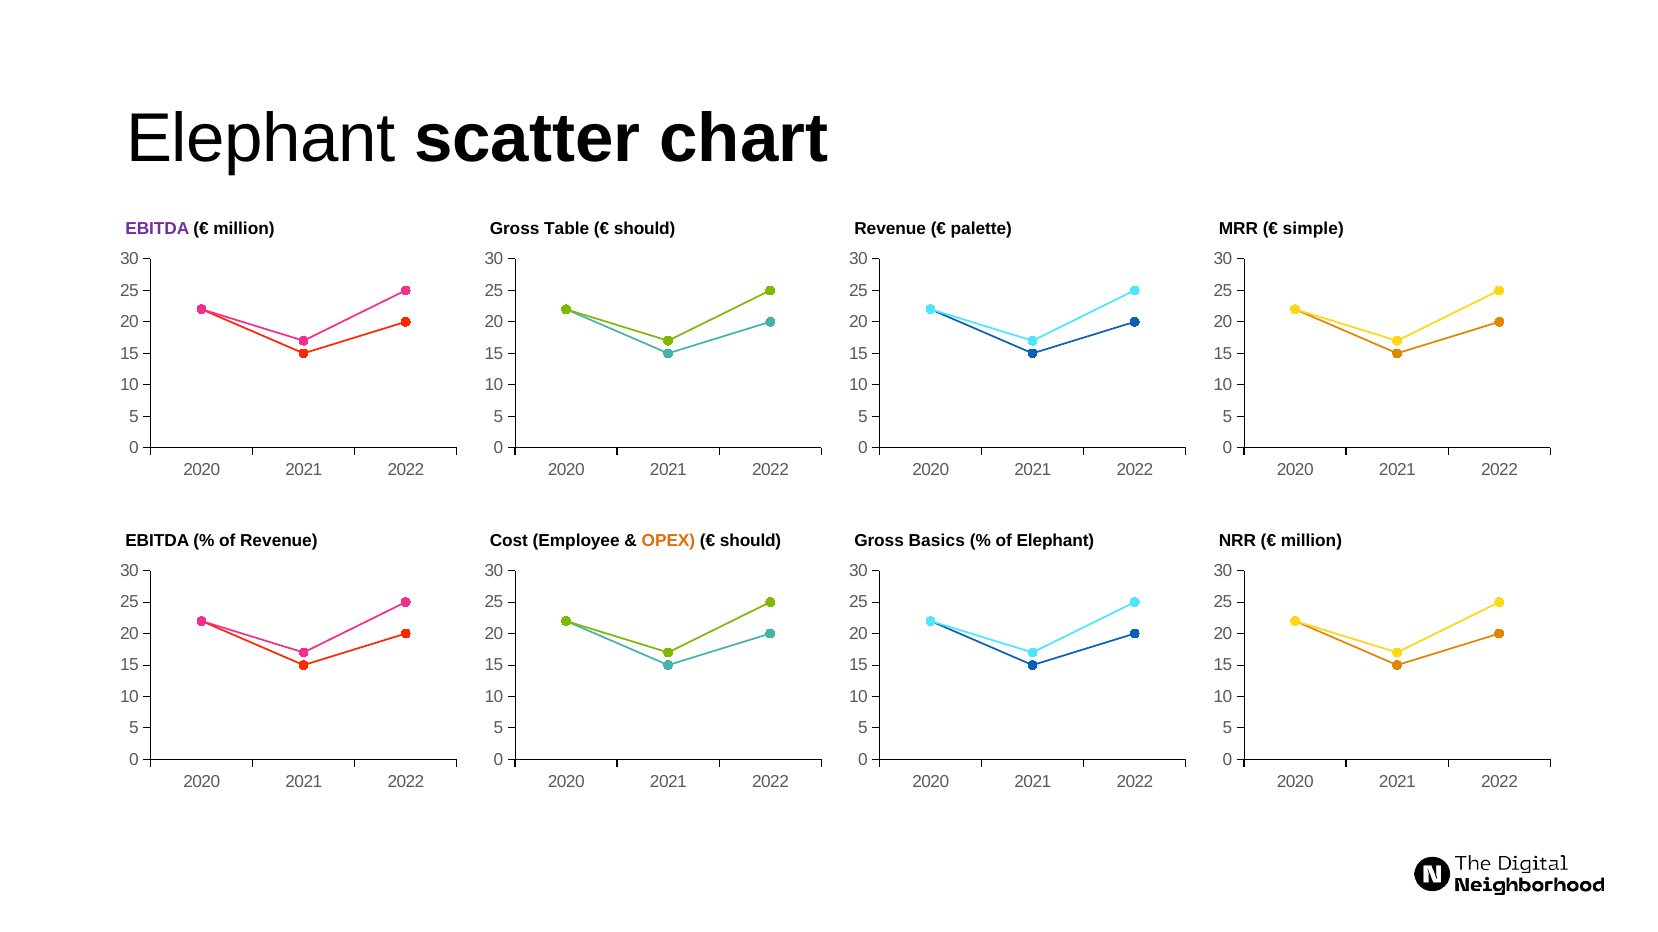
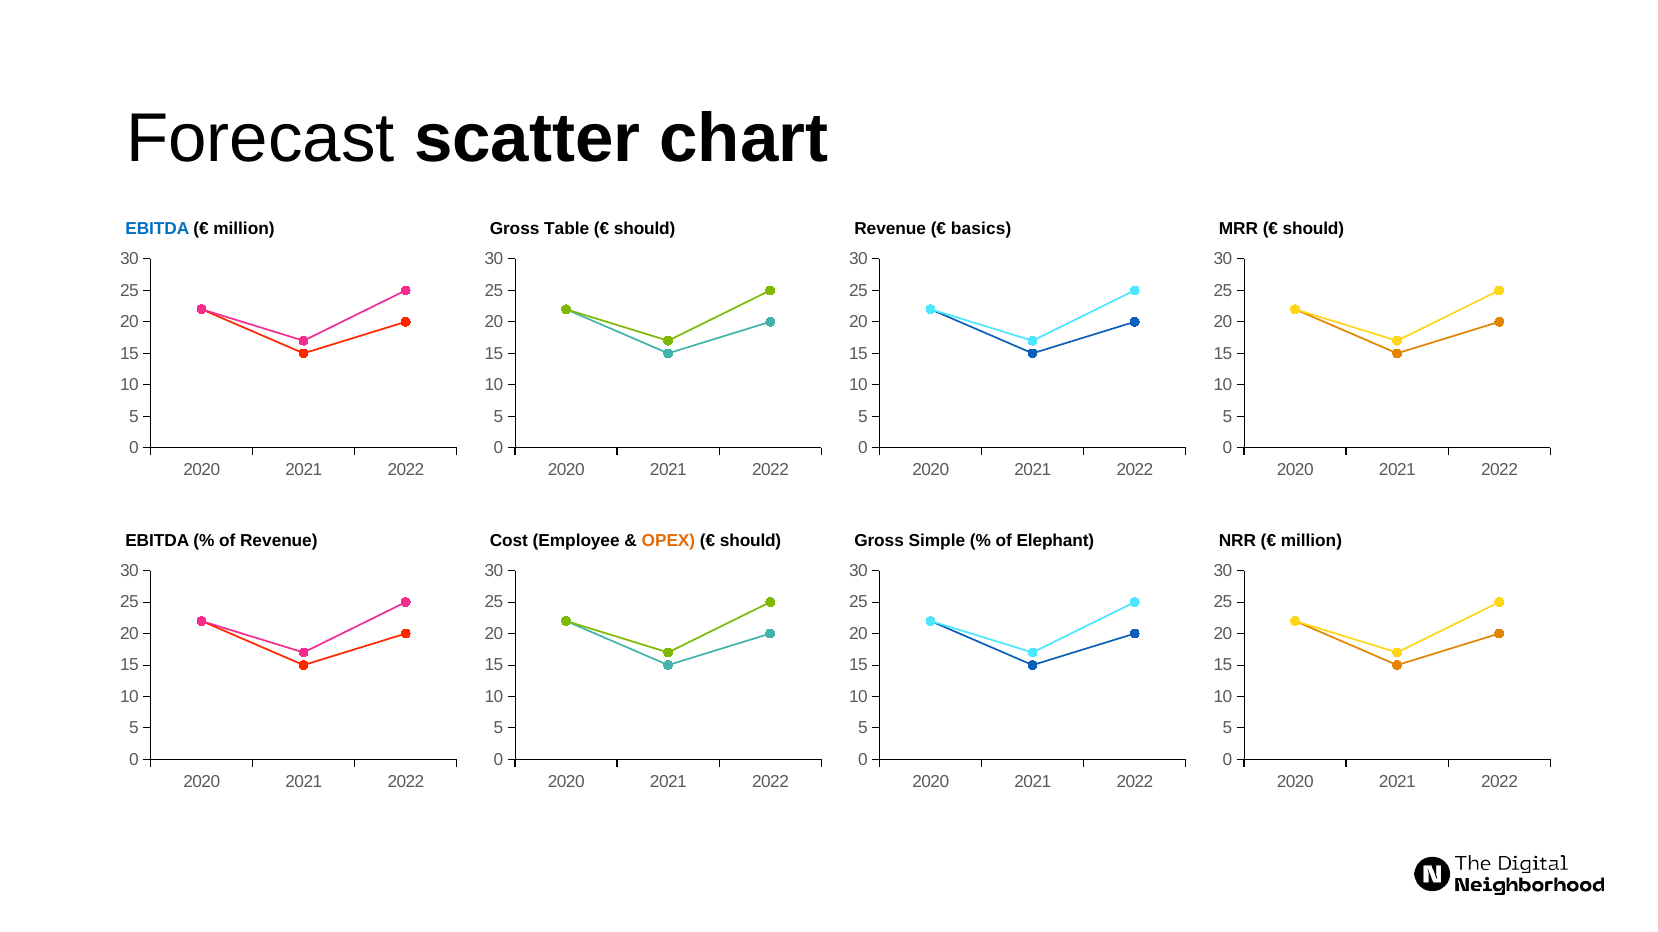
Elephant: Elephant -> Forecast (261, 139)
EBITDA colour: purple -> blue (157, 229)
palette: palette -> basics (981, 229)
simple: simple -> should (1313, 229)
Basics: Basics -> Simple (937, 541)
